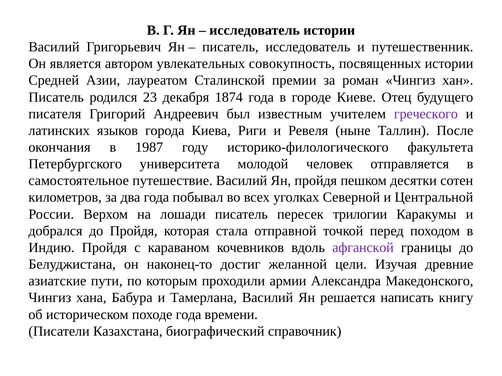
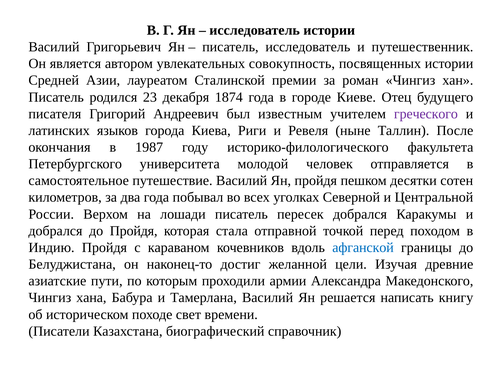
пересек трилогии: трилогии -> добрался (360, 214)
афганской colour: purple -> blue (363, 248)
походе года: года -> свет (188, 315)
